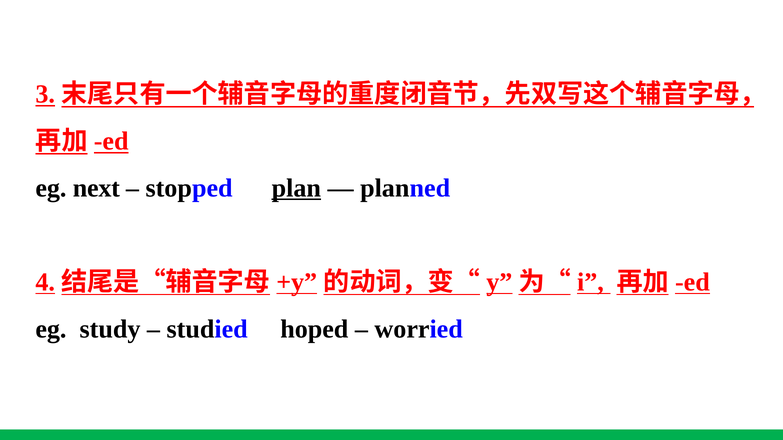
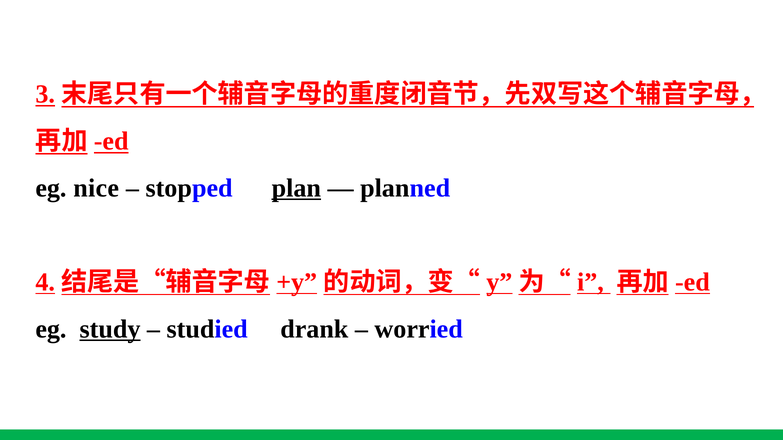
next: next -> nice (96, 188)
study underline: none -> present (110, 329)
hoped: hoped -> drank (314, 329)
